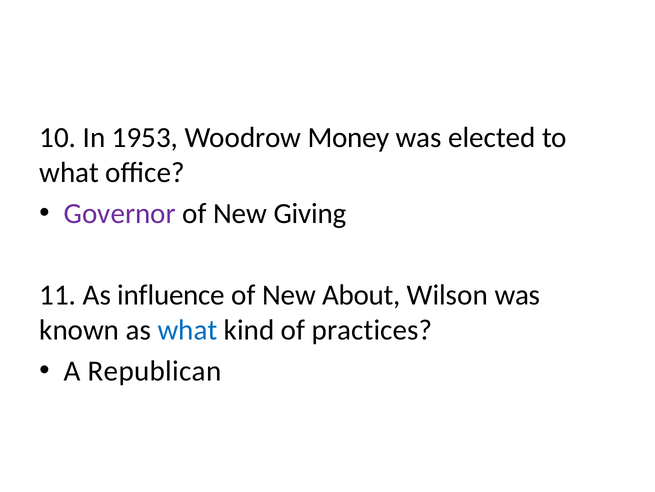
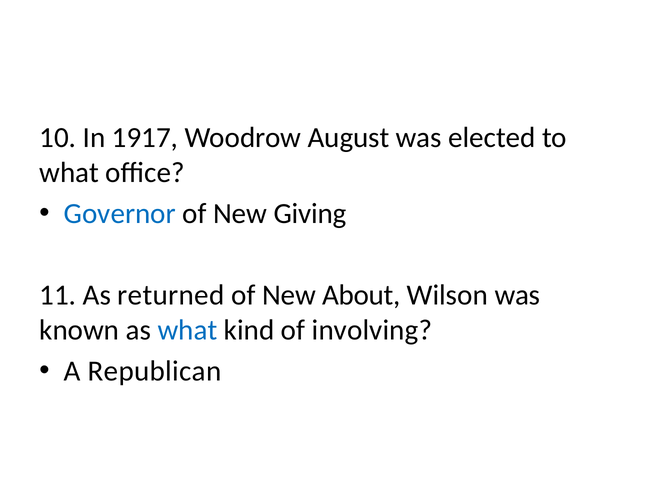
1953: 1953 -> 1917 (145, 137)
Money: Money -> August (349, 137)
Governor colour: purple -> blue (120, 213)
influence: influence -> returned (171, 295)
practices: practices -> involving (372, 330)
